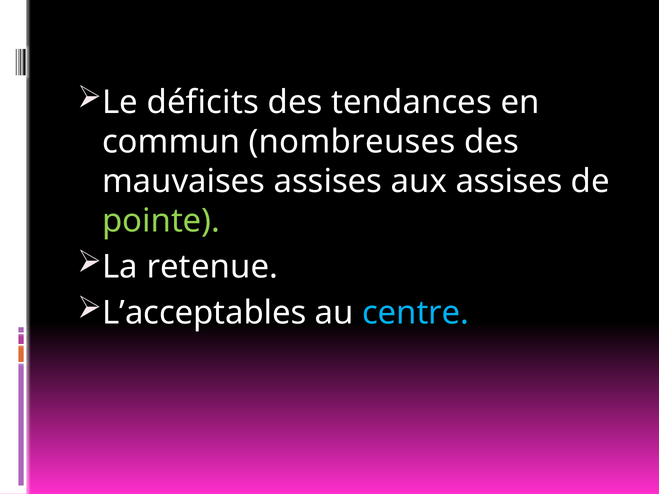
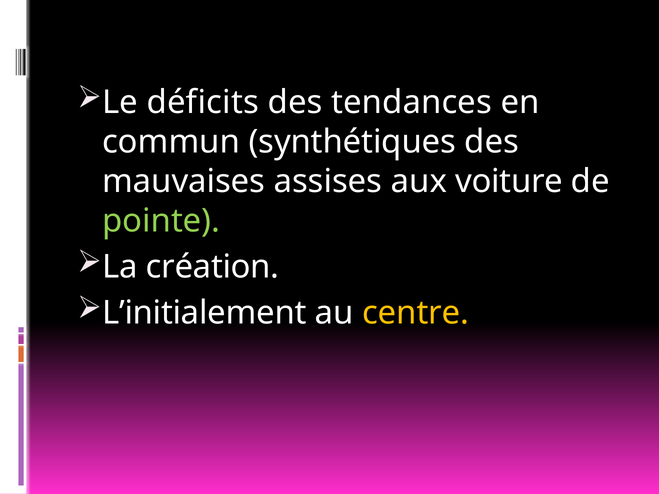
nombreuses: nombreuses -> synthétiques (352, 142)
aux assises: assises -> voiture (509, 182)
retenue: retenue -> création (213, 267)
L’acceptables: L’acceptables -> L’initialement (204, 313)
centre colour: light blue -> yellow (416, 313)
